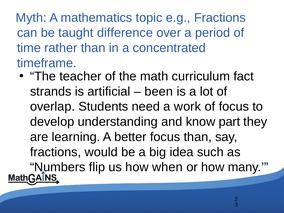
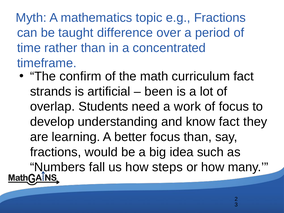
teacher: teacher -> confirm (80, 76)
know part: part -> fact (229, 122)
flip: flip -> fall (97, 167)
when: when -> steps (167, 167)
